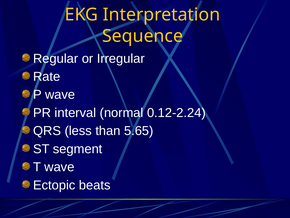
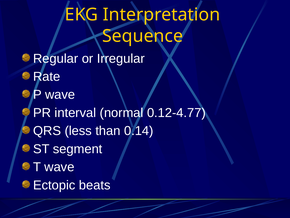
0.12-2.24: 0.12-2.24 -> 0.12-4.77 (176, 113)
5.65: 5.65 -> 0.14 (139, 131)
